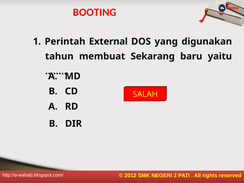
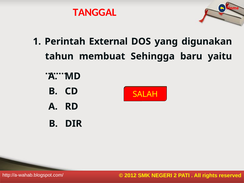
BOOTING: BOOTING -> TANGGAL (95, 12)
Sekarang: Sekarang -> Sehingga (153, 56)
